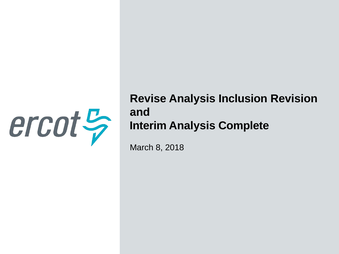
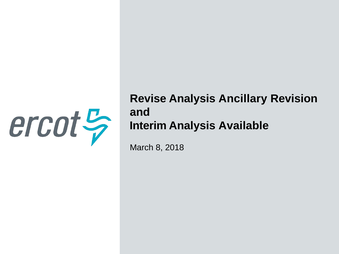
Inclusion: Inclusion -> Ancillary (243, 99)
Complete: Complete -> Available (244, 126)
